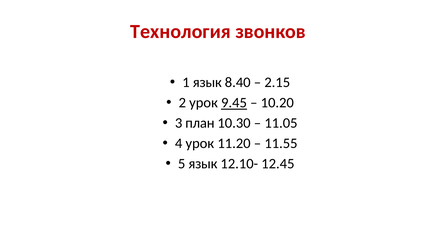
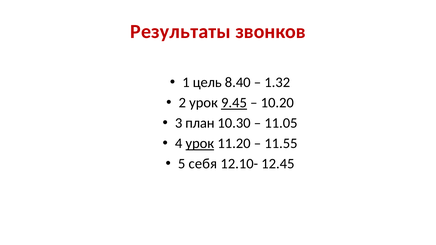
Технология: Технология -> Результаты (180, 32)
1 язык: язык -> цель (207, 83)
2.15: 2.15 -> 1.32 (277, 83)
урок underline: none -> present (200, 144)
5 язык: язык -> себя (203, 164)
